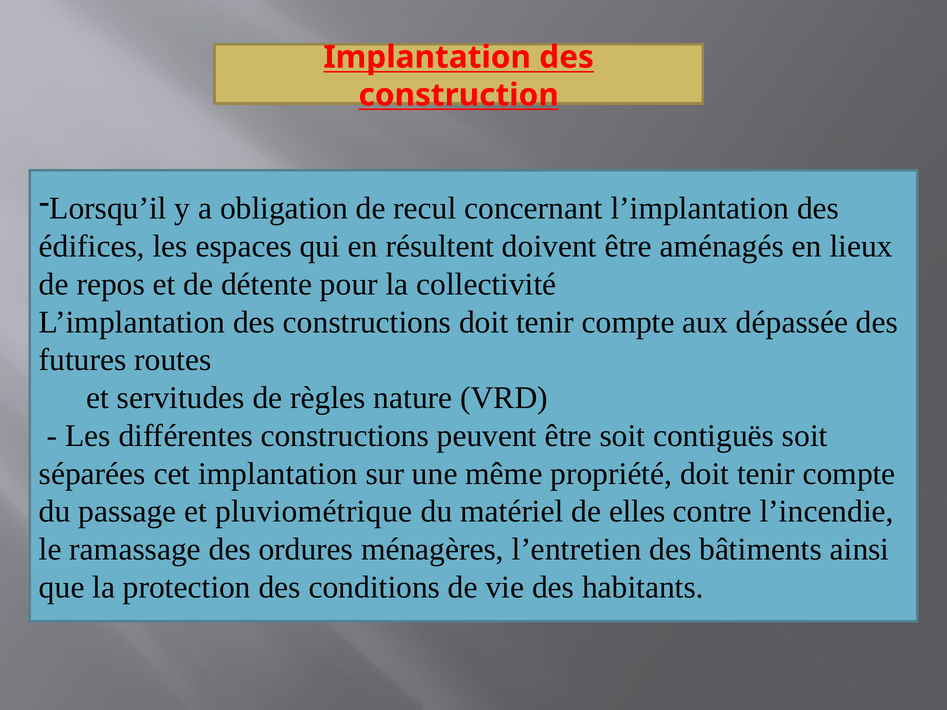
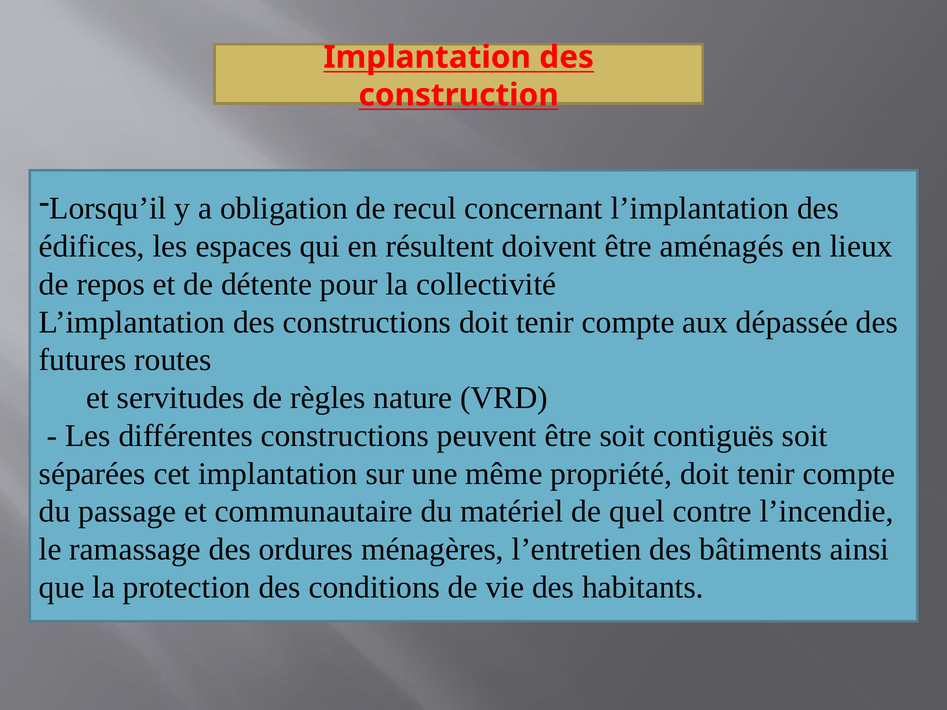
pluviométrique: pluviométrique -> communautaire (314, 512)
elles: elles -> quel (637, 512)
